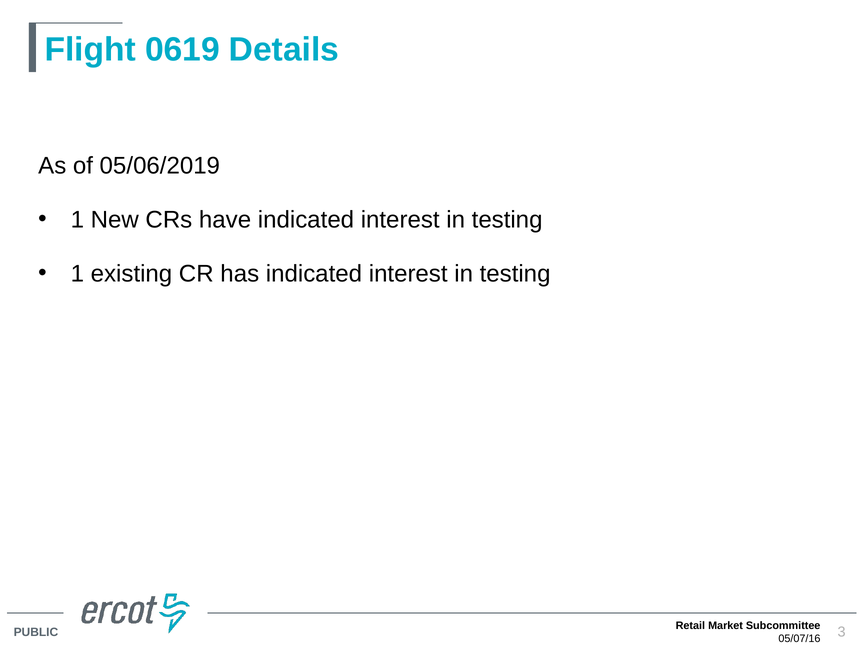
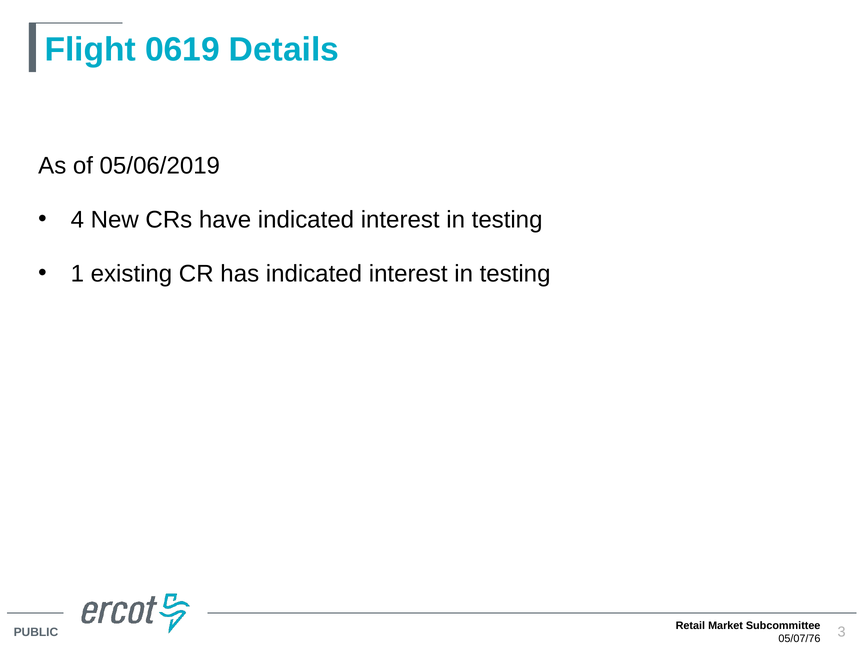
1: 1 -> 4 (77, 220)
05/07/16: 05/07/16 -> 05/07/76 (799, 638)
